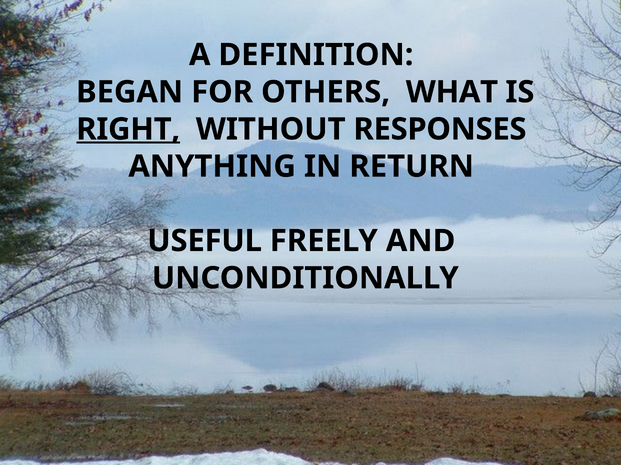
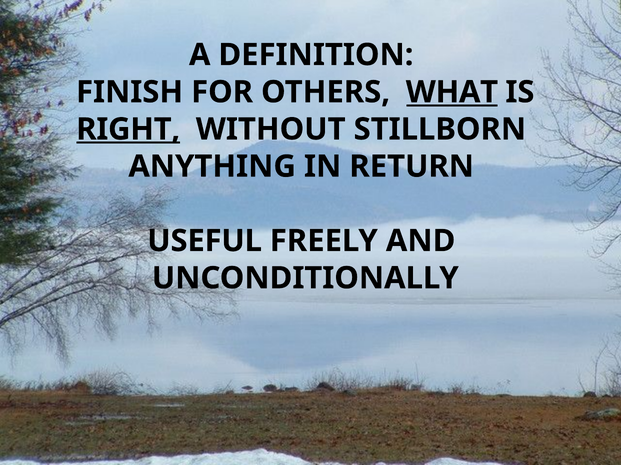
BEGAN: BEGAN -> FINISH (130, 92)
WHAT underline: none -> present (452, 92)
RESPONSES: RESPONSES -> STILLBORN (440, 129)
